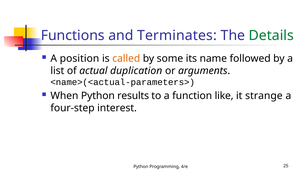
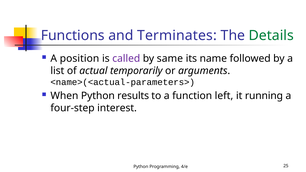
called colour: orange -> purple (126, 59)
some: some -> same (170, 59)
duplication: duplication -> temporarily (136, 71)
like: like -> left (224, 96)
strange: strange -> running (264, 96)
